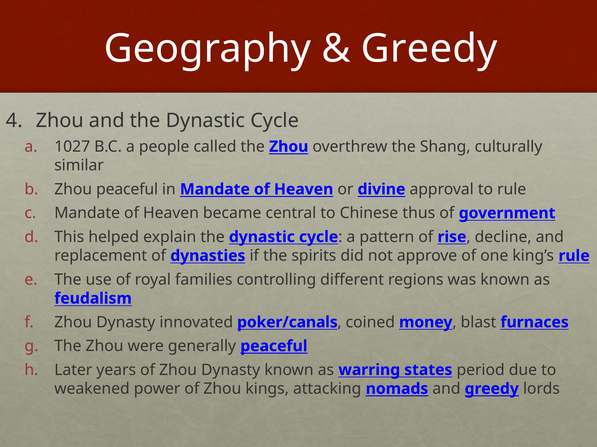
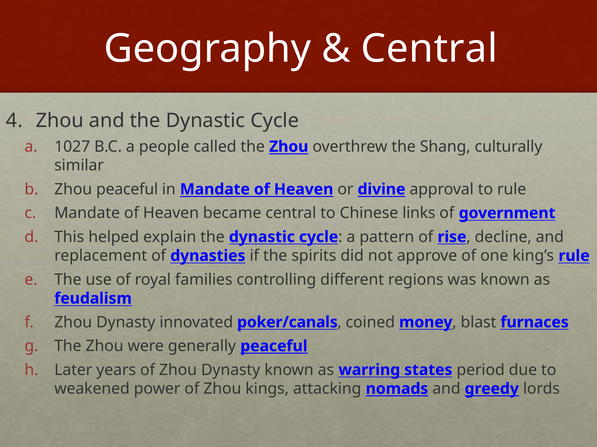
Greedy: Greedy -> Central (429, 49)
thus: thus -> links (419, 213)
